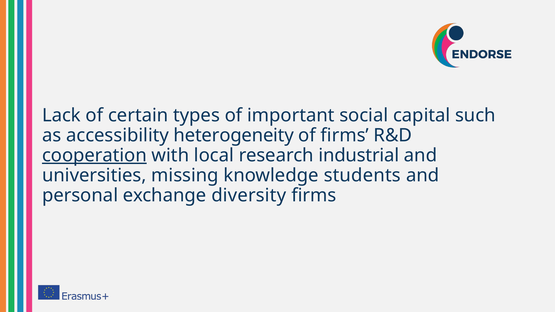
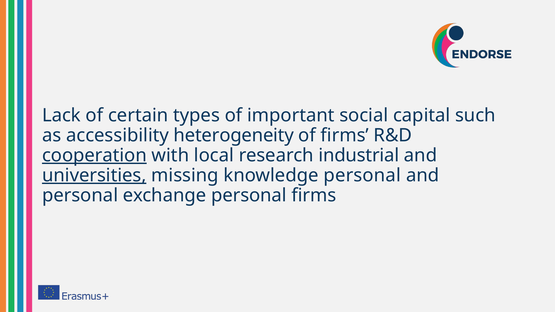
universities underline: none -> present (94, 175)
knowledge students: students -> personal (362, 175)
exchange diversity: diversity -> personal (249, 195)
